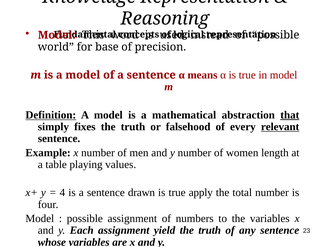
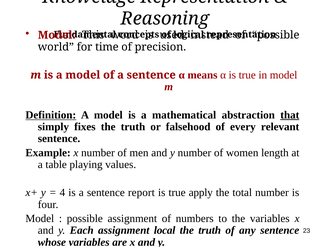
base: base -> time (107, 47)
relevant underline: present -> none (280, 127)
drawn: drawn -> report (141, 193)
yield: yield -> local (165, 231)
